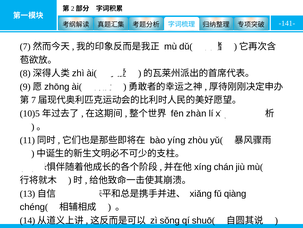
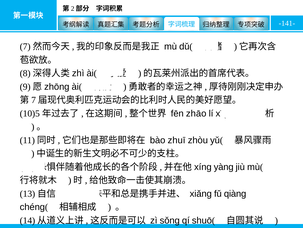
zhàn: zhàn -> zhāo (196, 113)
yíng: yíng -> zhuī (177, 140)
chán: chán -> yàng (224, 166)
